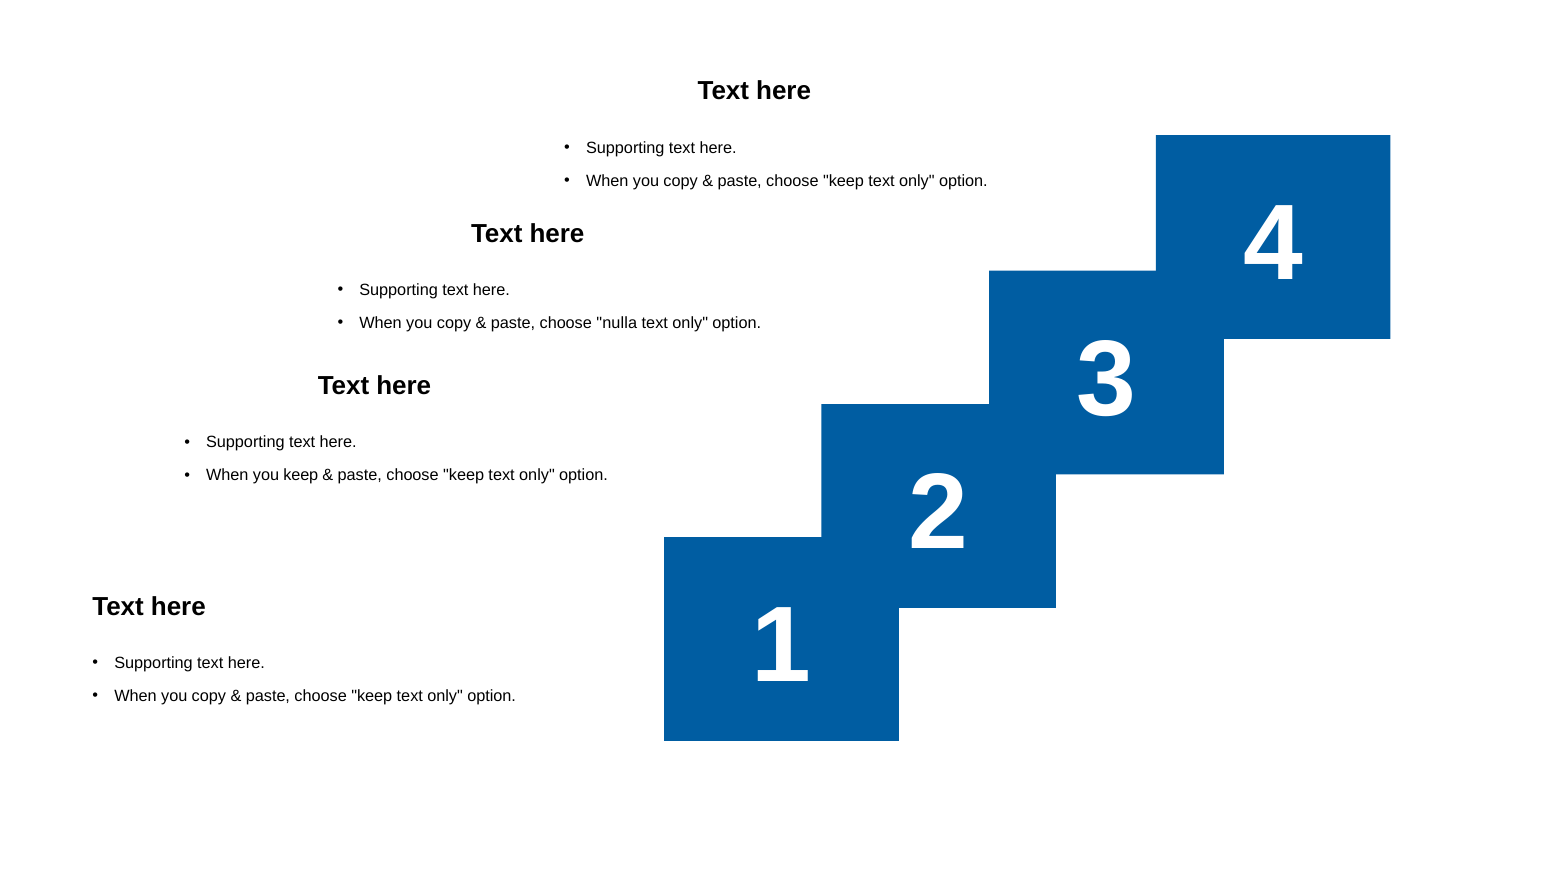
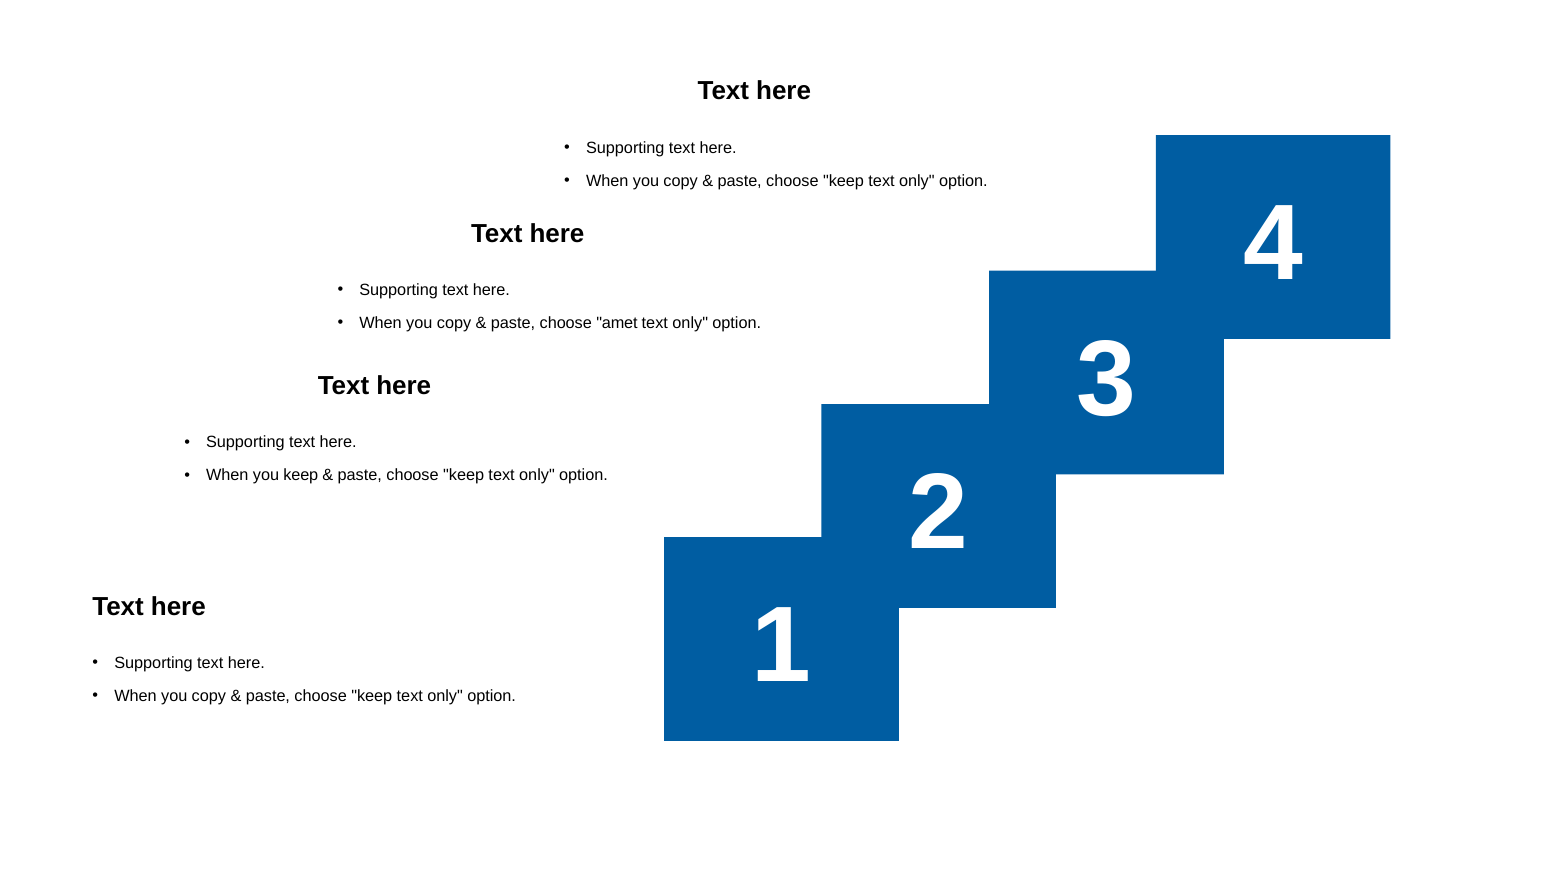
nulla: nulla -> amet (617, 323)
